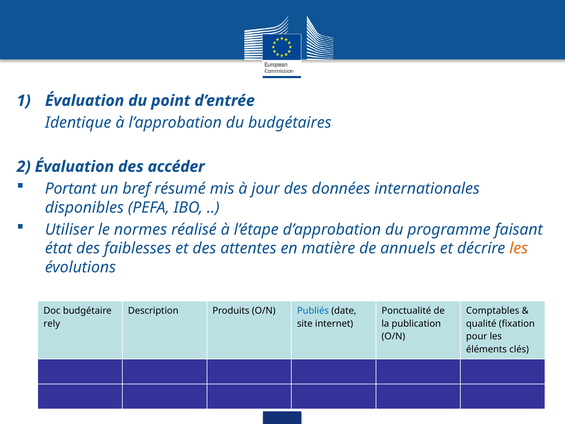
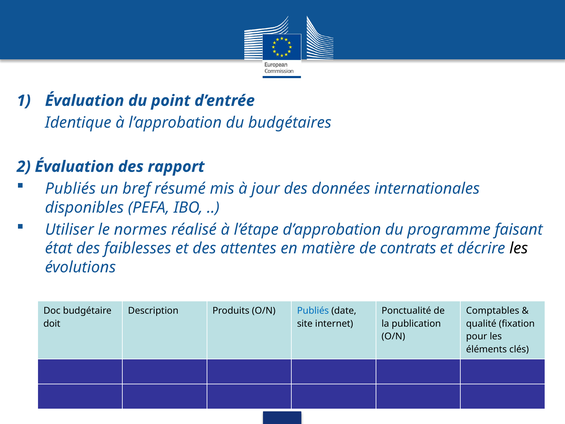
accéder: accéder -> rapport (176, 167)
Portant: Portant -> Publiés (70, 189)
annuels: annuels -> contrats (408, 248)
les colour: orange -> black (519, 248)
rely: rely -> doit (52, 323)
